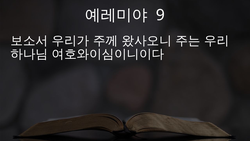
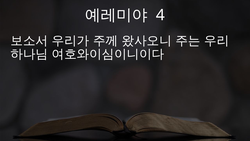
9: 9 -> 4 (160, 15)
